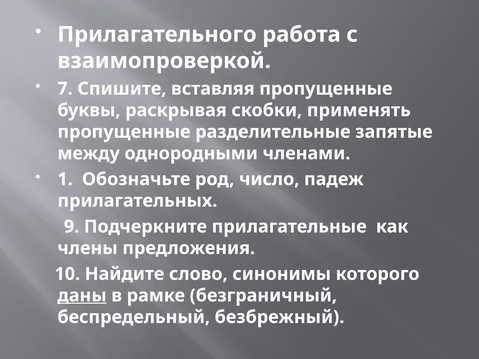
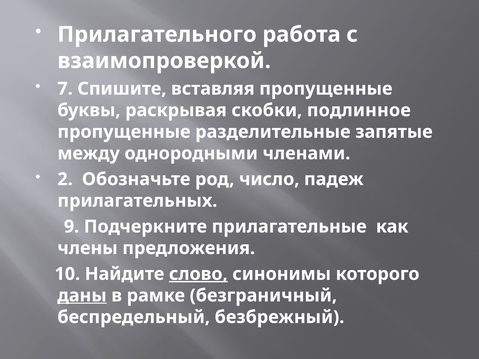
применять: применять -> подлинное (359, 110)
1: 1 -> 2 (65, 179)
слово underline: none -> present (198, 274)
